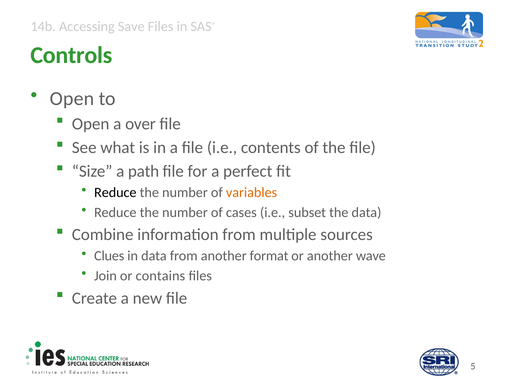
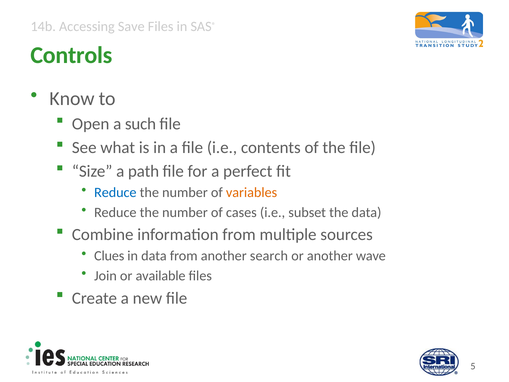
Open: Open -> Know (72, 98)
over: over -> such (140, 124)
Reduce colour: black -> blue (115, 192)
format: format -> search (269, 256)
contains: contains -> available (161, 276)
